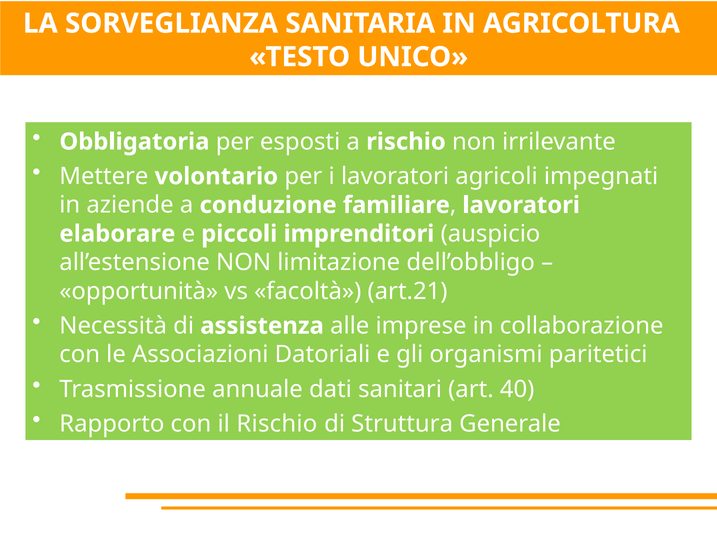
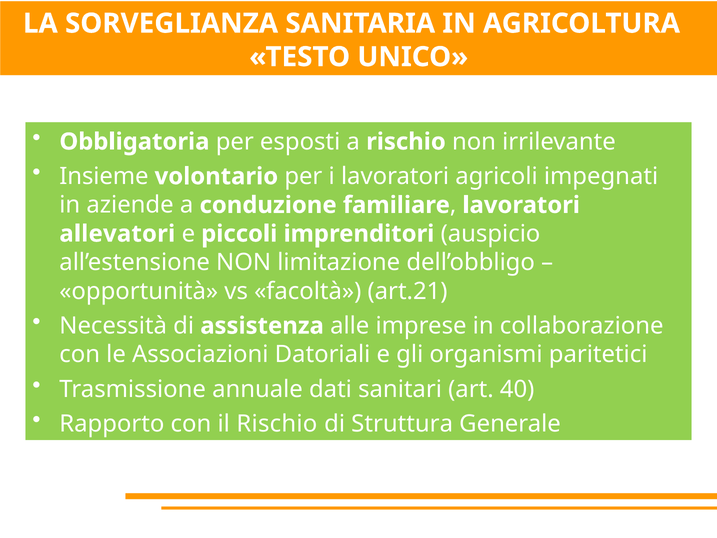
Mettere: Mettere -> Insieme (104, 176)
elaborare: elaborare -> allevatori (117, 234)
